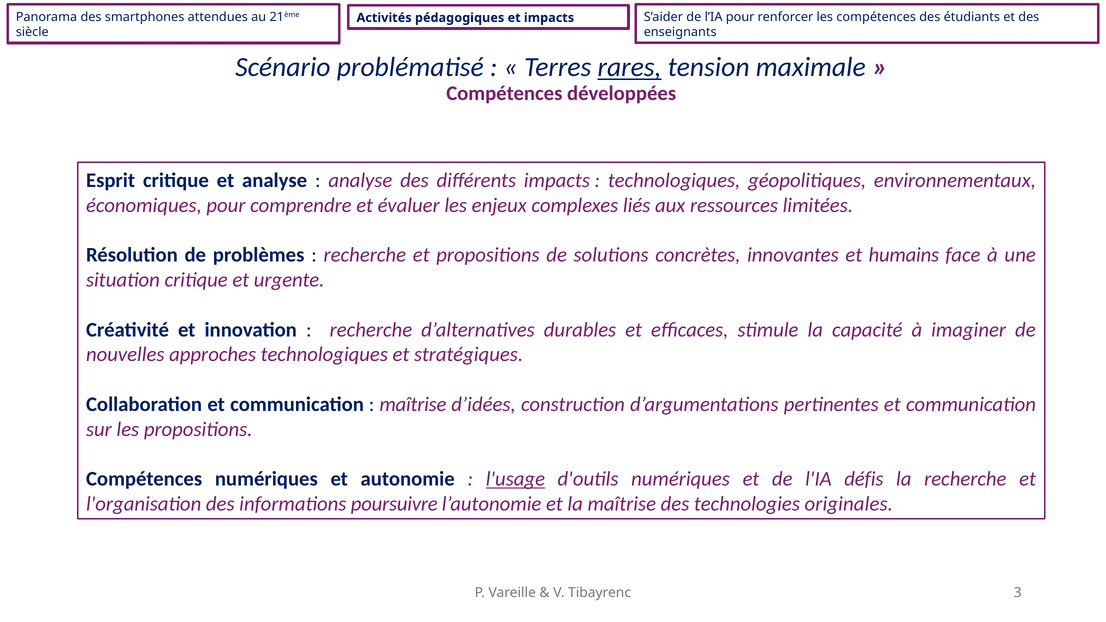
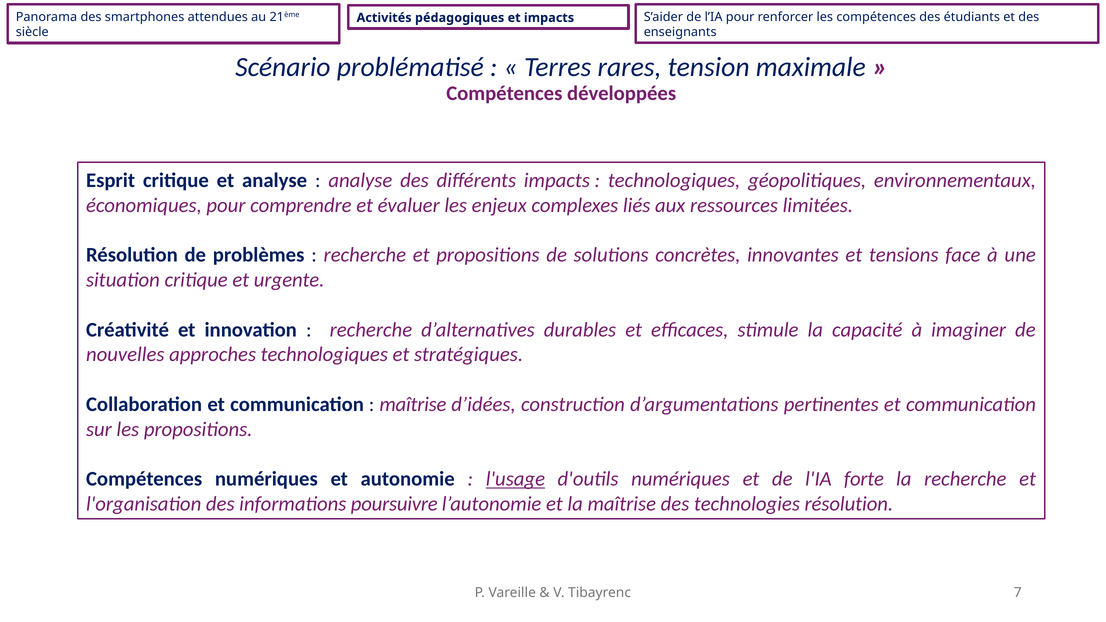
rares underline: present -> none (630, 67)
humains: humains -> tensions (904, 255)
défis: défis -> forte (864, 479)
technologies originales: originales -> résolution (849, 504)
3: 3 -> 7 (1018, 593)
